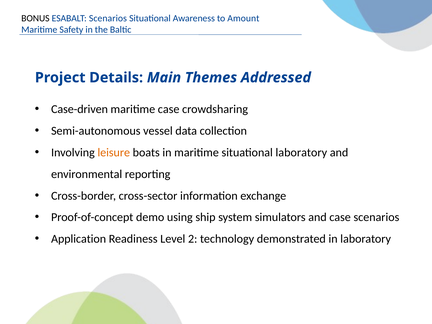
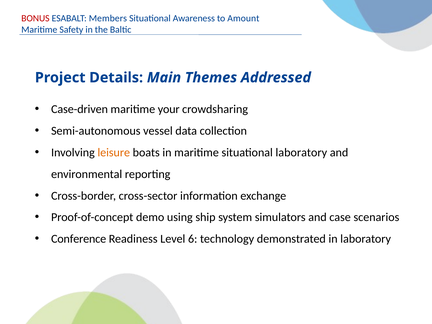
BONUS colour: black -> red (35, 18)
ESABALT Scenarios: Scenarios -> Members (108, 18)
maritime case: case -> your (169, 109)
Application: Application -> Conference (79, 239)
2: 2 -> 6 (193, 239)
